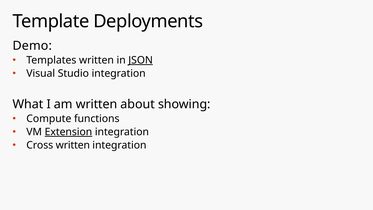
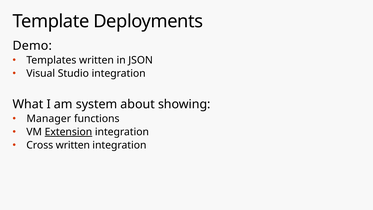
JSON underline: present -> none (141, 60)
am written: written -> system (97, 104)
Compute: Compute -> Manager (49, 119)
